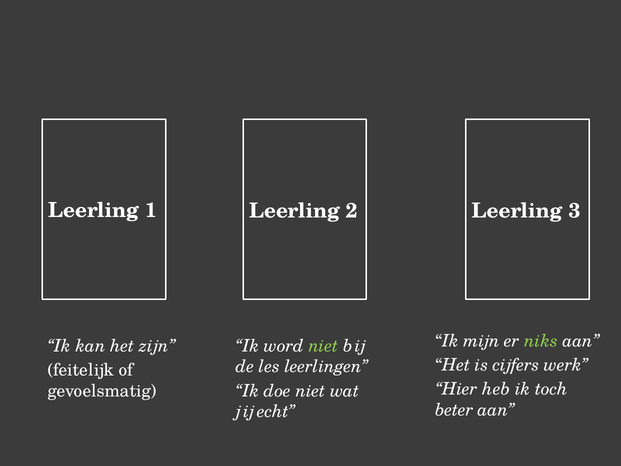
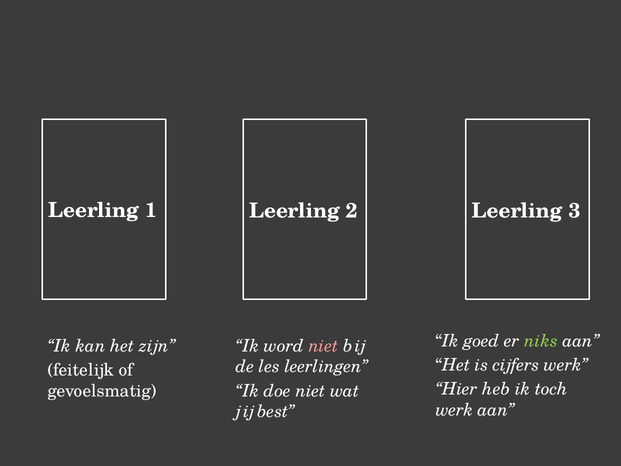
mijn: mijn -> goed (482, 341)
niet colour: light green -> pink (323, 346)
beter: beter -> werk (454, 410)
echt: echt -> best (276, 411)
